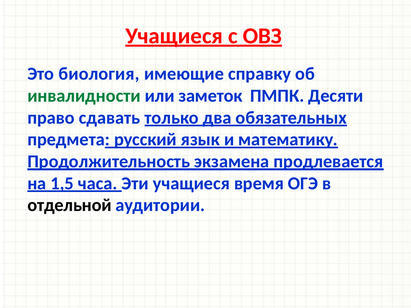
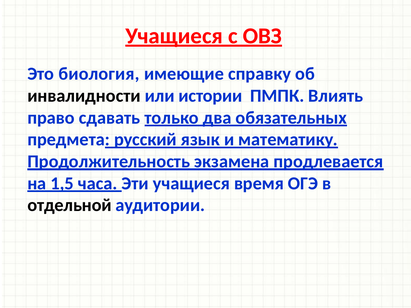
инвалидности colour: green -> black (84, 96)
заметок: заметок -> истории (210, 96)
Десяти: Десяти -> Влиять (336, 96)
